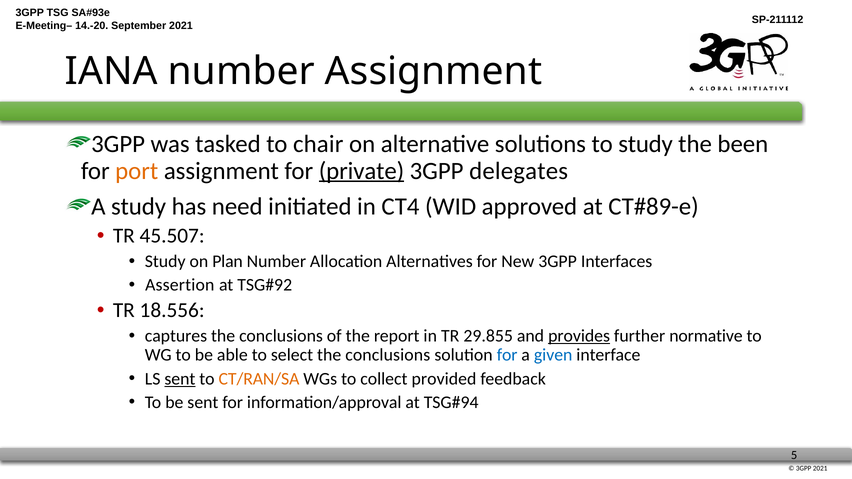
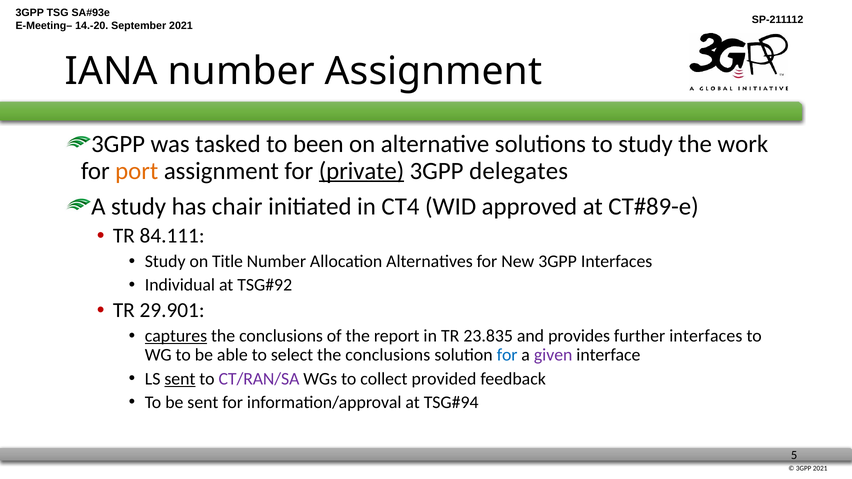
chair: chair -> been (318, 144)
been: been -> work (743, 144)
need: need -> chair (237, 207)
45.507: 45.507 -> 84.111 (172, 236)
Plan: Plan -> Title (228, 262)
Assertion: Assertion -> Individual (180, 285)
18.556: 18.556 -> 29.901 (172, 311)
captures underline: none -> present (176, 336)
29.855: 29.855 -> 23.835 (488, 336)
provides underline: present -> none (579, 336)
further normative: normative -> interfaces (706, 336)
given colour: blue -> purple (553, 355)
CT/RAN/SA colour: orange -> purple (259, 379)
